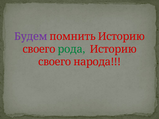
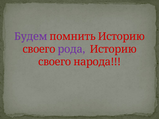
рода colour: green -> purple (71, 49)
